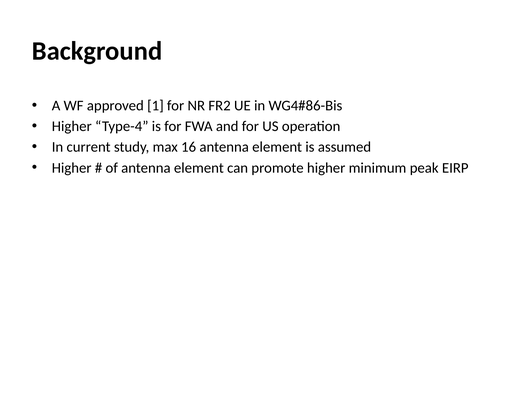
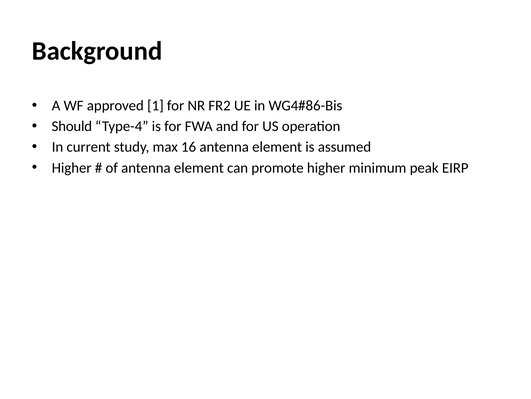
Higher: Higher -> Should (72, 126)
